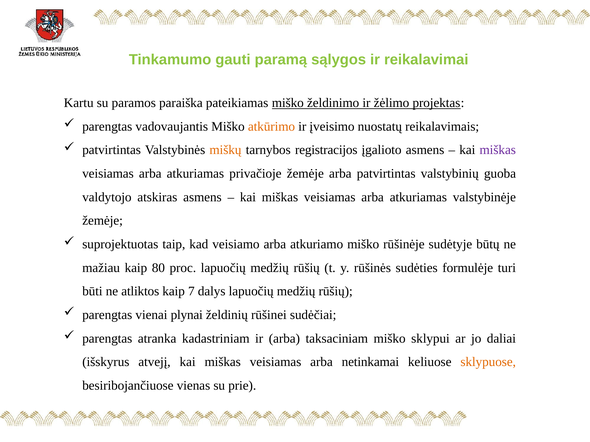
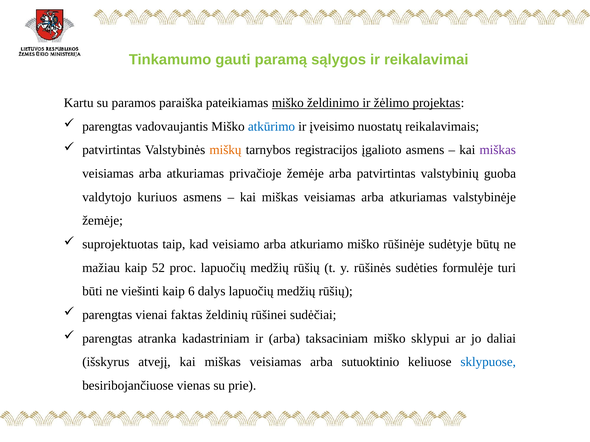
atkūrimo colour: orange -> blue (271, 127)
atskiras: atskiras -> kuriuos (157, 197)
80: 80 -> 52 (158, 268)
atliktos: atliktos -> viešinti (140, 292)
7: 7 -> 6 (191, 292)
plynai: plynai -> faktas (187, 315)
netinkamai: netinkamai -> sutuoktinio (370, 362)
sklypuose colour: orange -> blue (488, 362)
